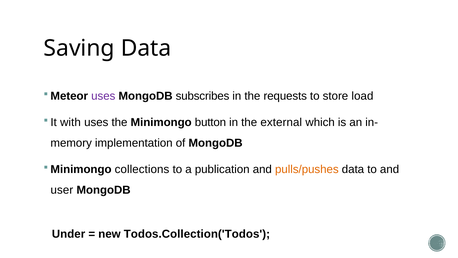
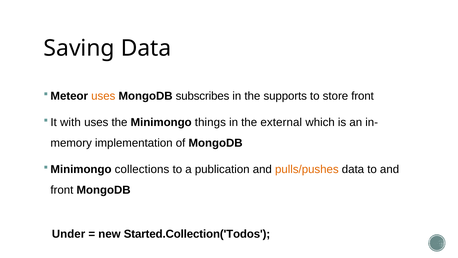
uses colour: purple -> orange (103, 96)
requests: requests -> supports (285, 96)
store load: load -> front (363, 96)
button: button -> things (210, 122)
user: user -> front (62, 190)
Todos.Collection('Todos: Todos.Collection('Todos -> Started.Collection('Todos (197, 234)
